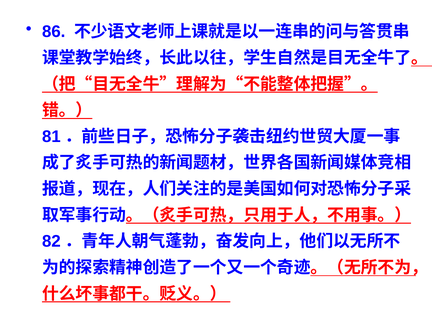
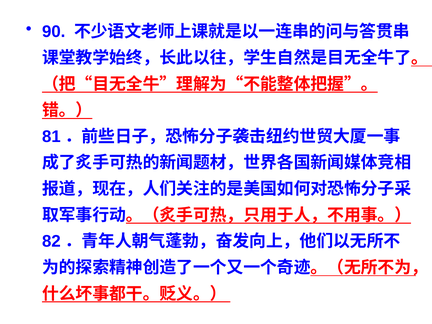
86: 86 -> 90 (54, 32)
